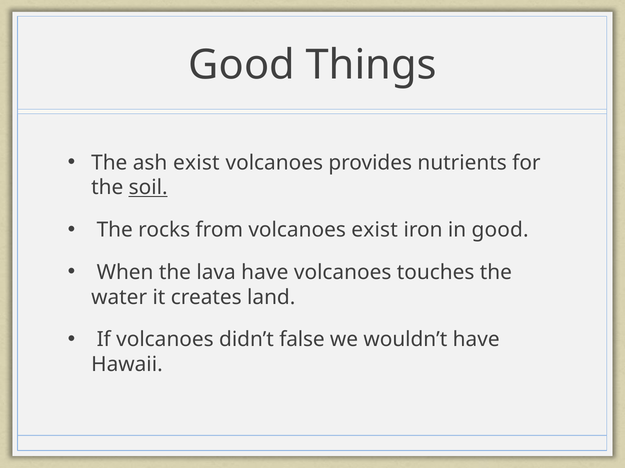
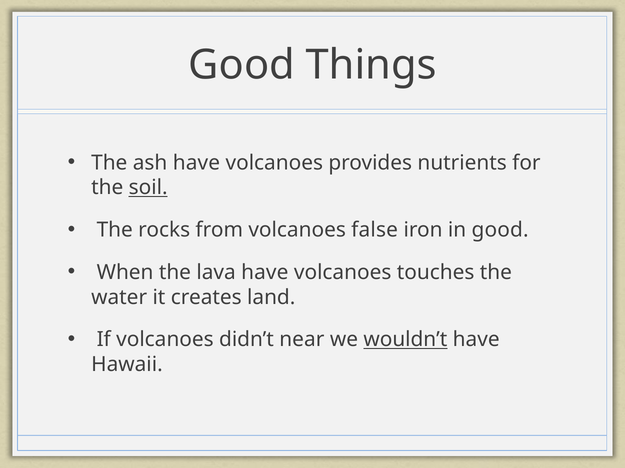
ash exist: exist -> have (196, 163)
volcanoes exist: exist -> false (375, 230)
false: false -> near (302, 340)
wouldn’t underline: none -> present (405, 340)
